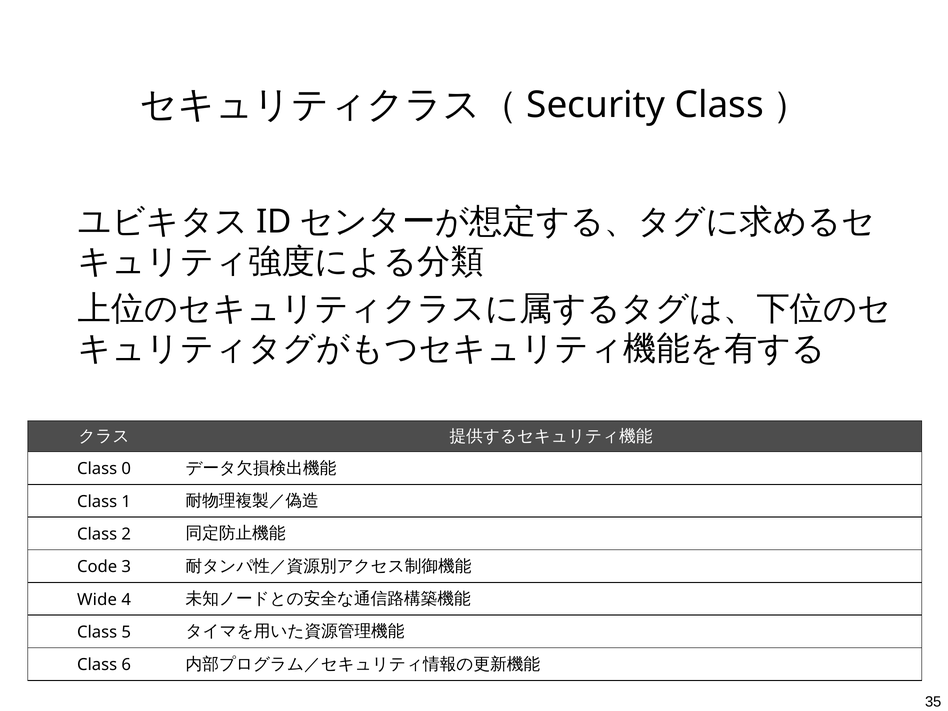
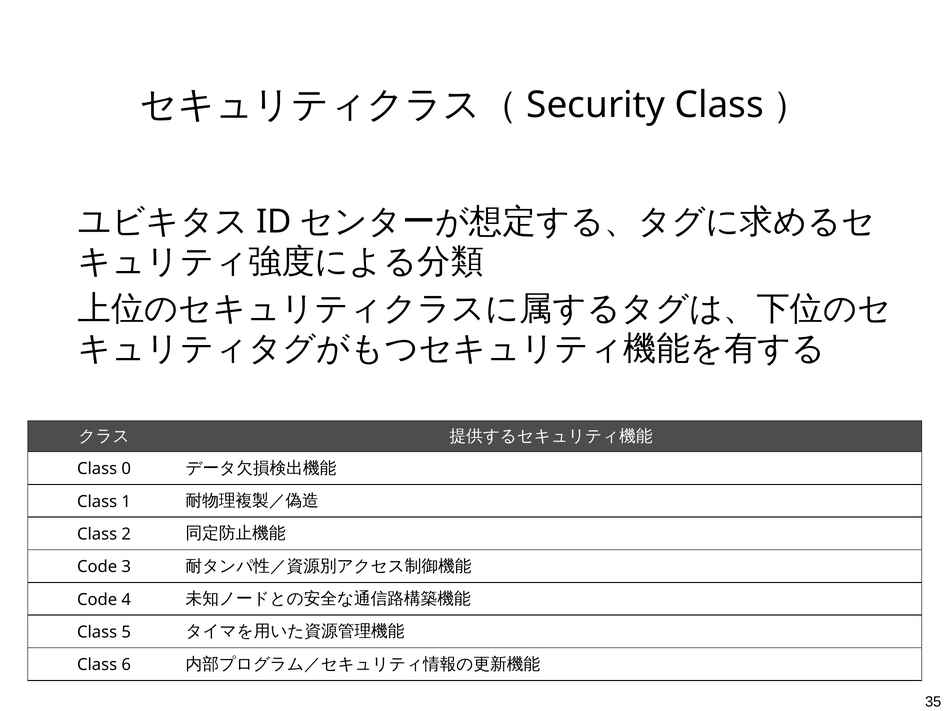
Wide: Wide -> Code (97, 600)
